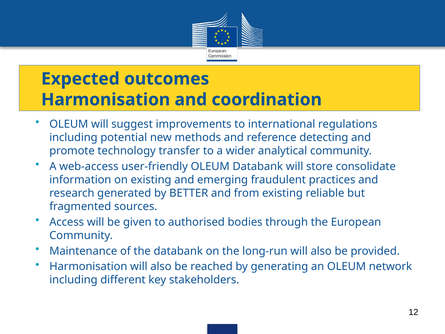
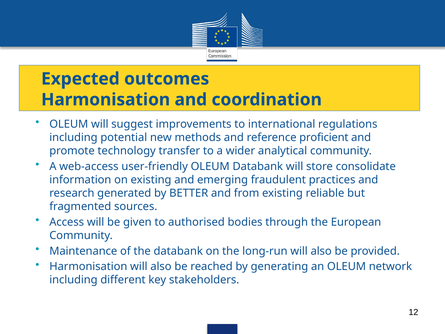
detecting: detecting -> proficient (324, 137)
